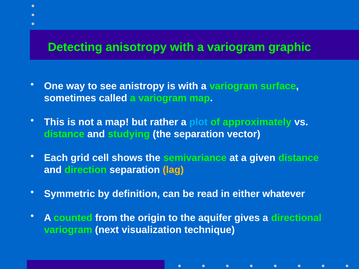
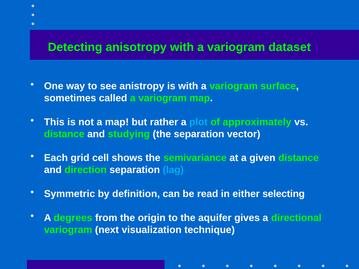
graphic: graphic -> dataset (290, 47)
lag colour: yellow -> light blue (173, 170)
whatever: whatever -> selecting (284, 194)
counted: counted -> degrees (73, 218)
